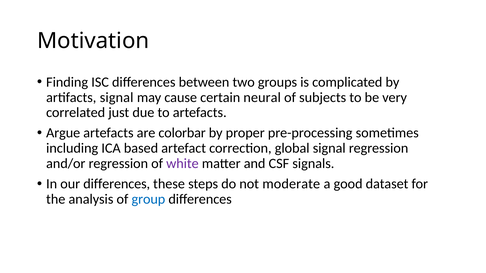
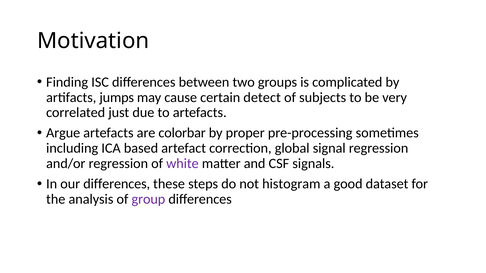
artifacts signal: signal -> jumps (117, 97)
neural: neural -> detect (262, 97)
moderate: moderate -> histogram (291, 184)
group colour: blue -> purple (148, 199)
